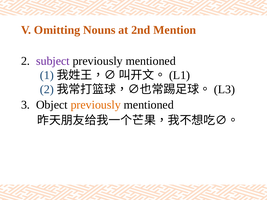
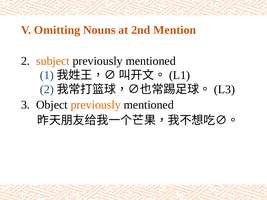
subject colour: purple -> orange (53, 61)
